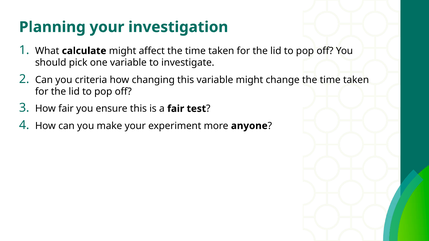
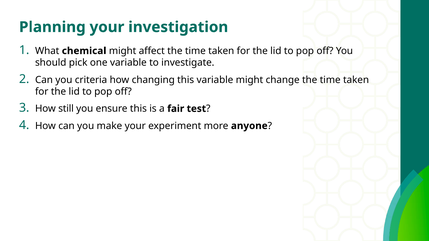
calculate: calculate -> chemical (84, 51)
How fair: fair -> still (66, 109)
